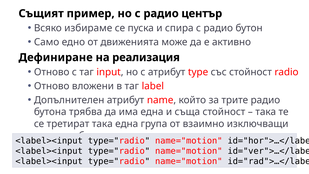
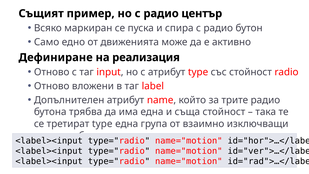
избираме: избираме -> маркиран (88, 28)
третират така: така -> type (102, 124)
